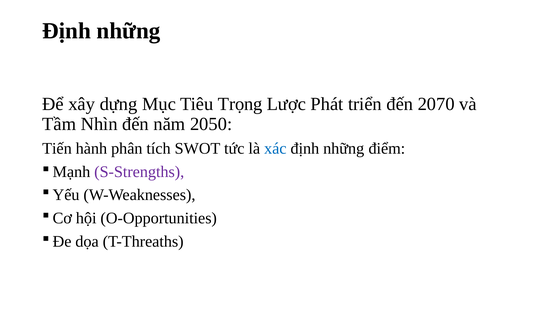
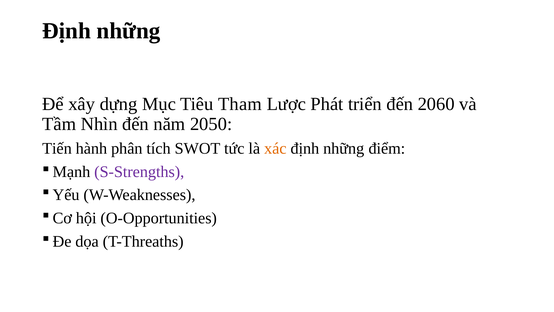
Trọng: Trọng -> Tham (240, 104)
2070: 2070 -> 2060 (436, 104)
xác colour: blue -> orange (275, 148)
